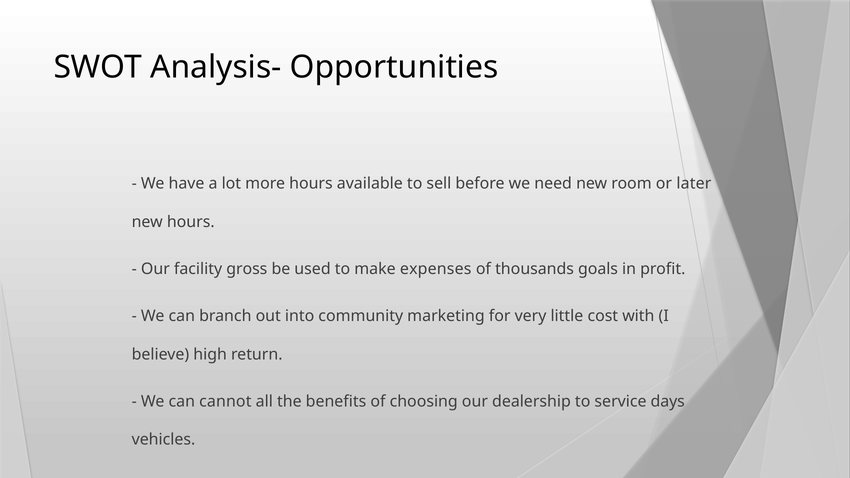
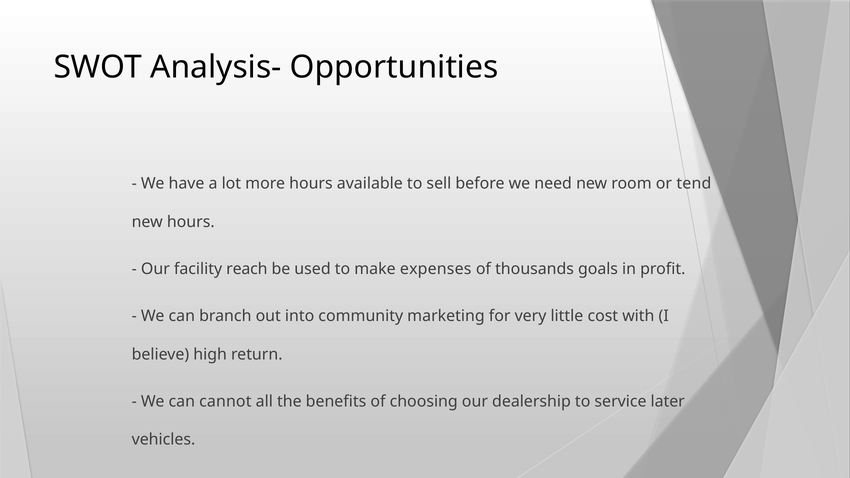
later: later -> tend (694, 184)
gross: gross -> reach (247, 269)
days: days -> later (668, 401)
